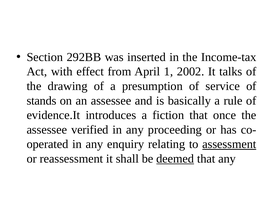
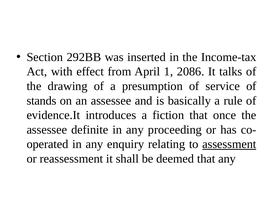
2002: 2002 -> 2086 (191, 72)
verified: verified -> definite (90, 130)
deemed underline: present -> none (175, 159)
